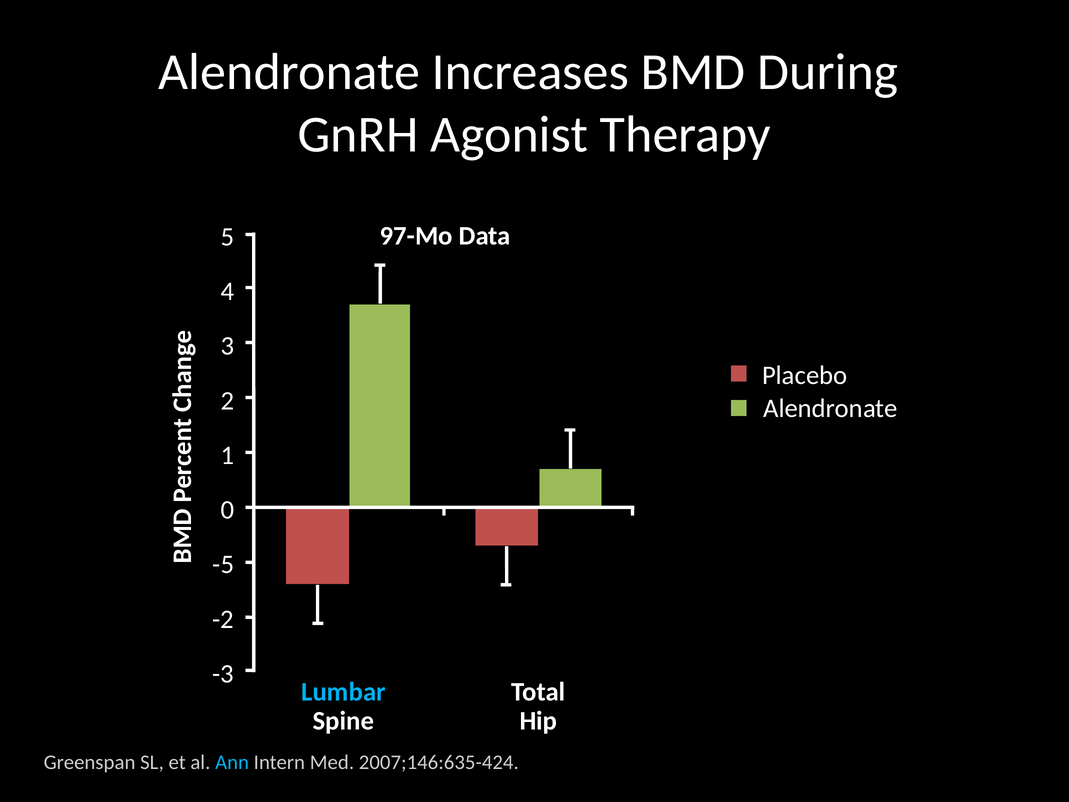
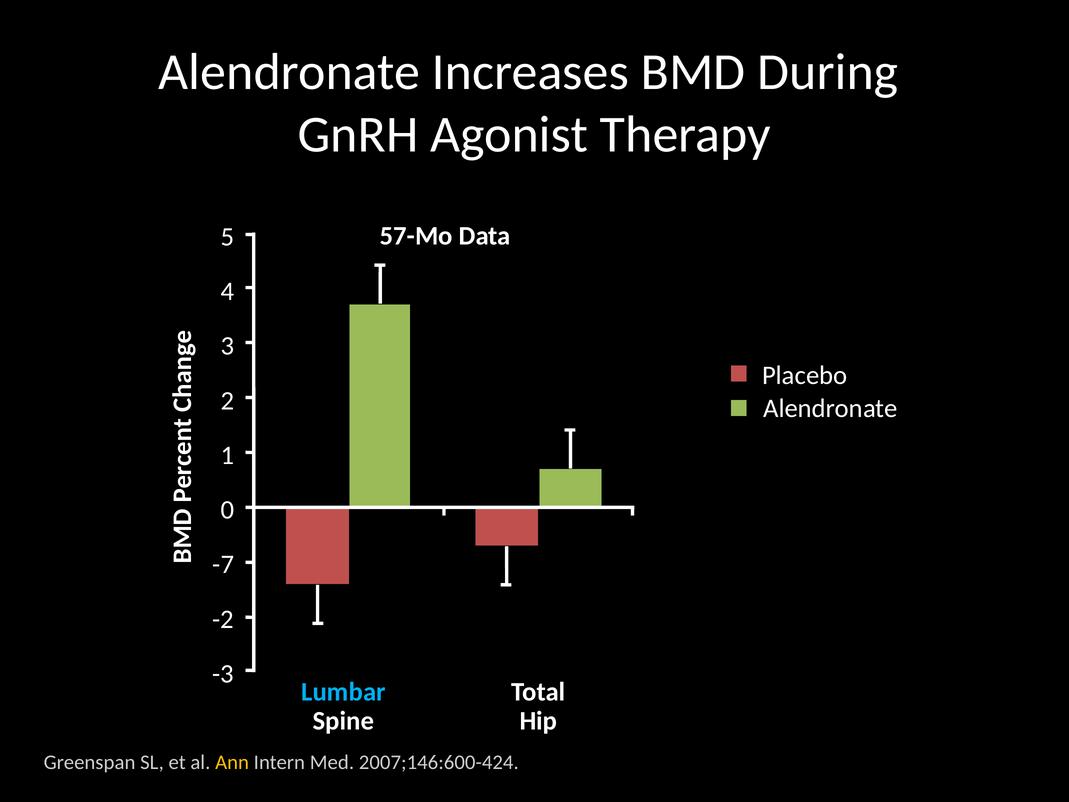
97-Mo: 97-Mo -> 57-Mo (416, 236)
-5: -5 -> -7 (223, 564)
Ann colour: light blue -> yellow (232, 762)
2007;146:635-424: 2007;146:635-424 -> 2007;146:600-424 (439, 762)
